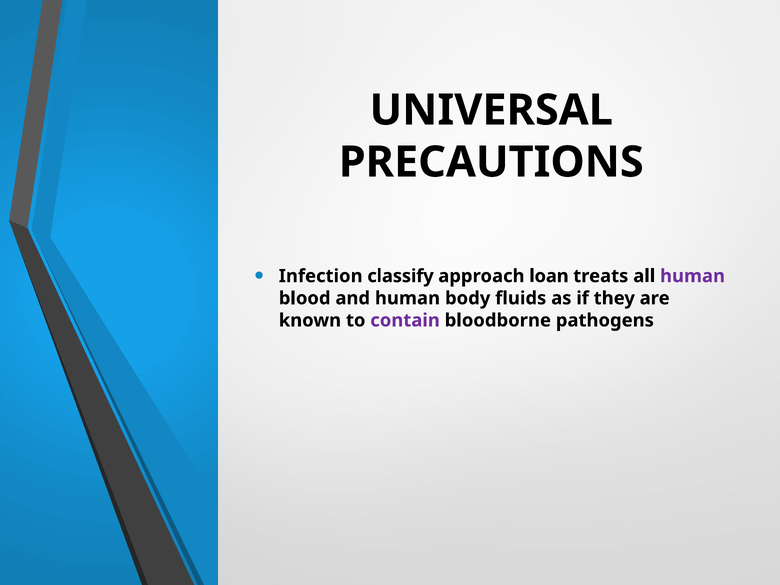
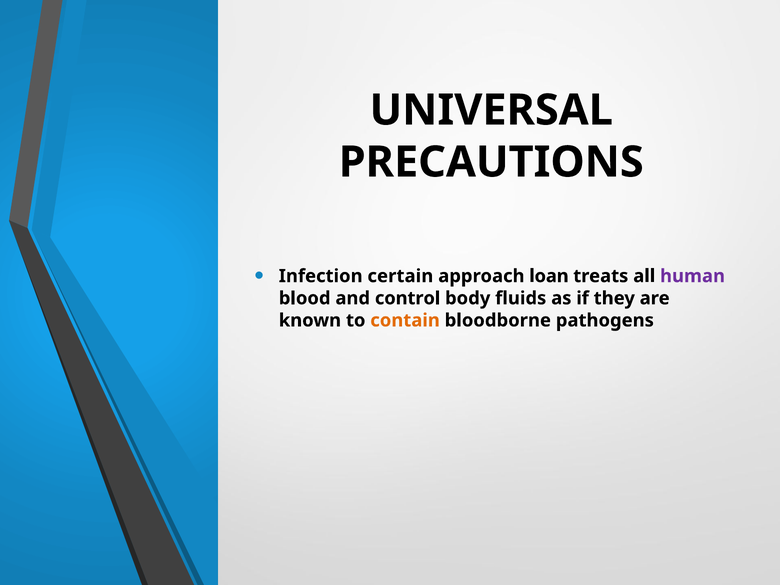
classify: classify -> certain (400, 276)
and human: human -> control (408, 298)
contain colour: purple -> orange (405, 320)
